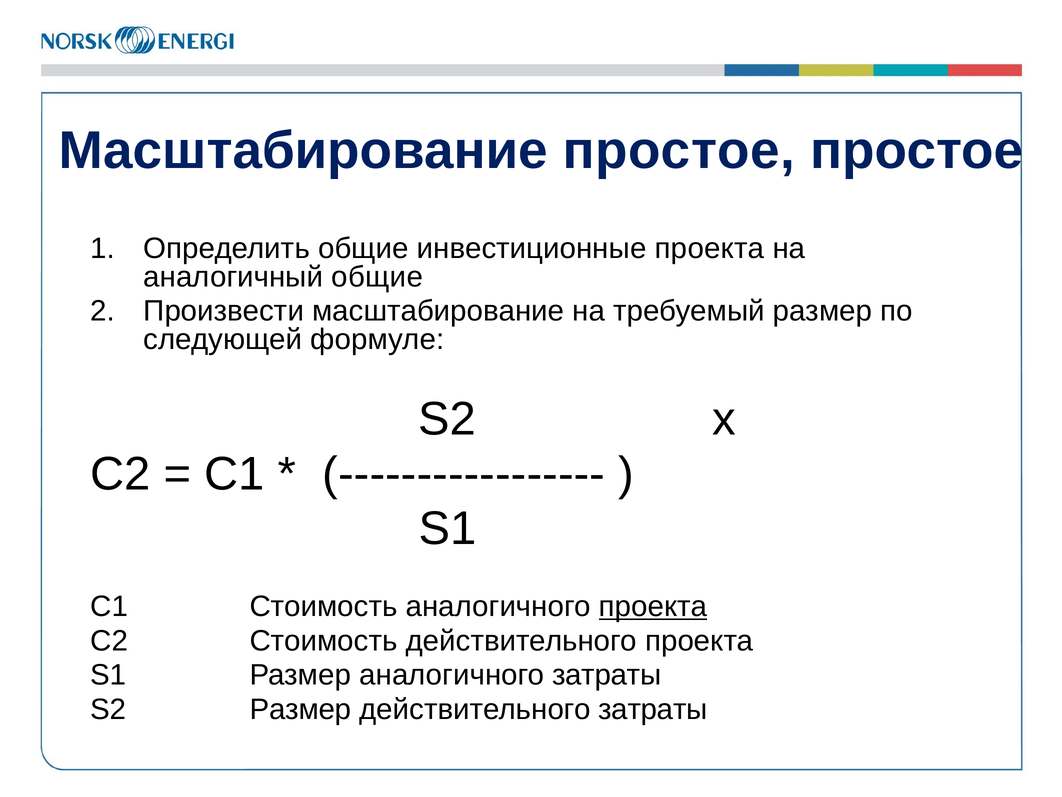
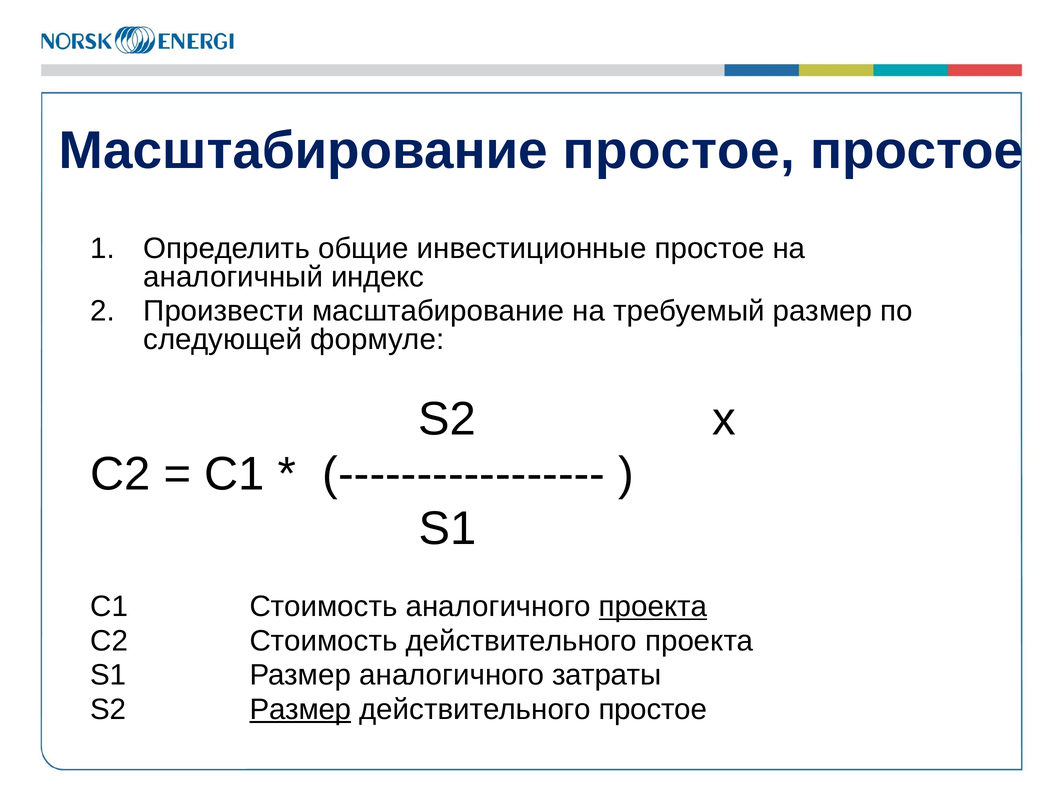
инвестиционные проекта: проекта -> простое (710, 248)
аналогичный общие: общие -> индекс (378, 277)
Размер underline: none -> present (300, 709)
действительного затраты: затраты -> простое (653, 709)
